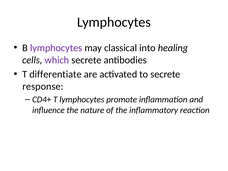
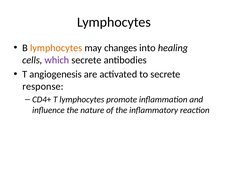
lymphocytes colour: purple -> orange (56, 48)
classical: classical -> changes (121, 48)
differentiate: differentiate -> angiogenesis (56, 74)
